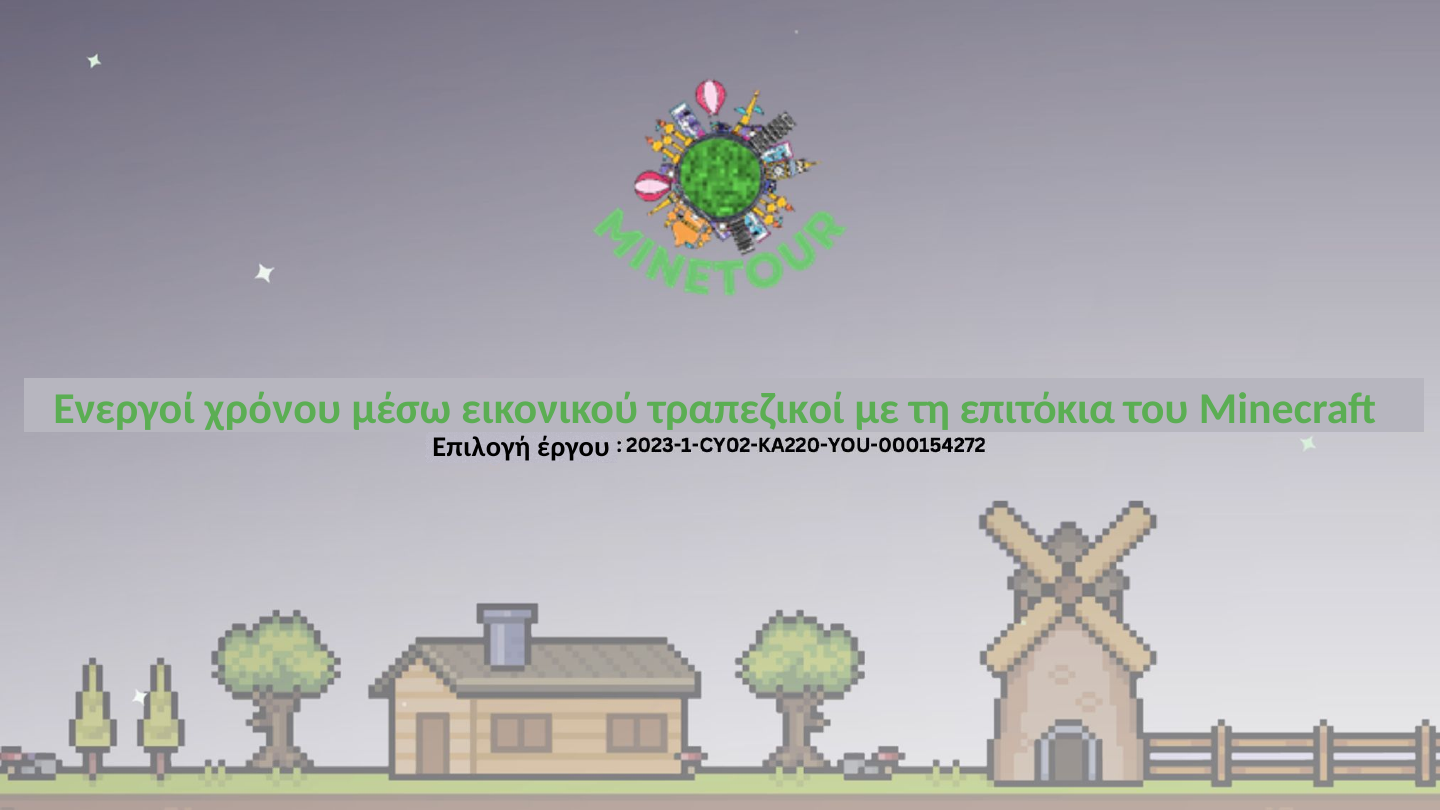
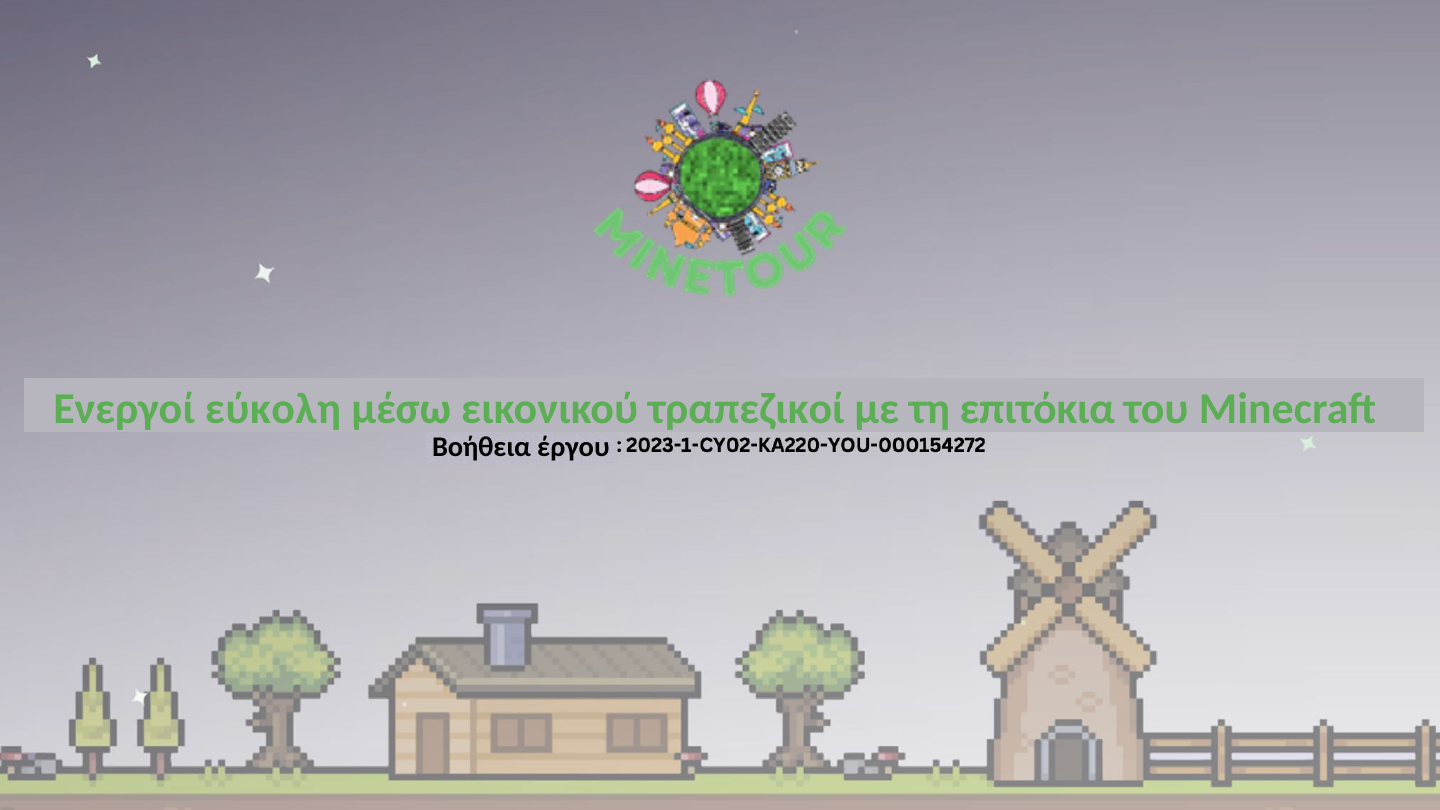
χρόνου: χρόνου -> εύκολη (273, 409)
Επιλογή: Επιλογή -> Βοήθεια (482, 447)
